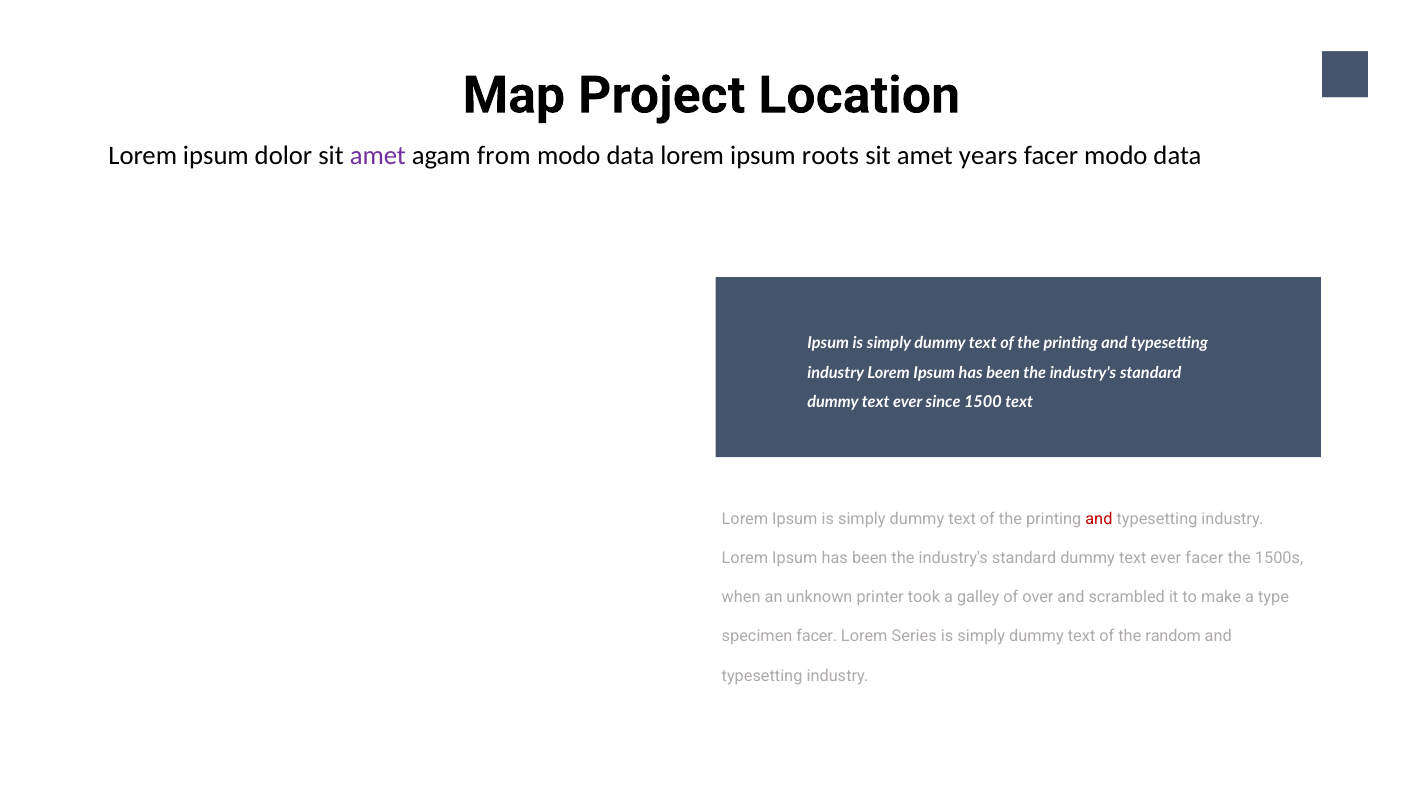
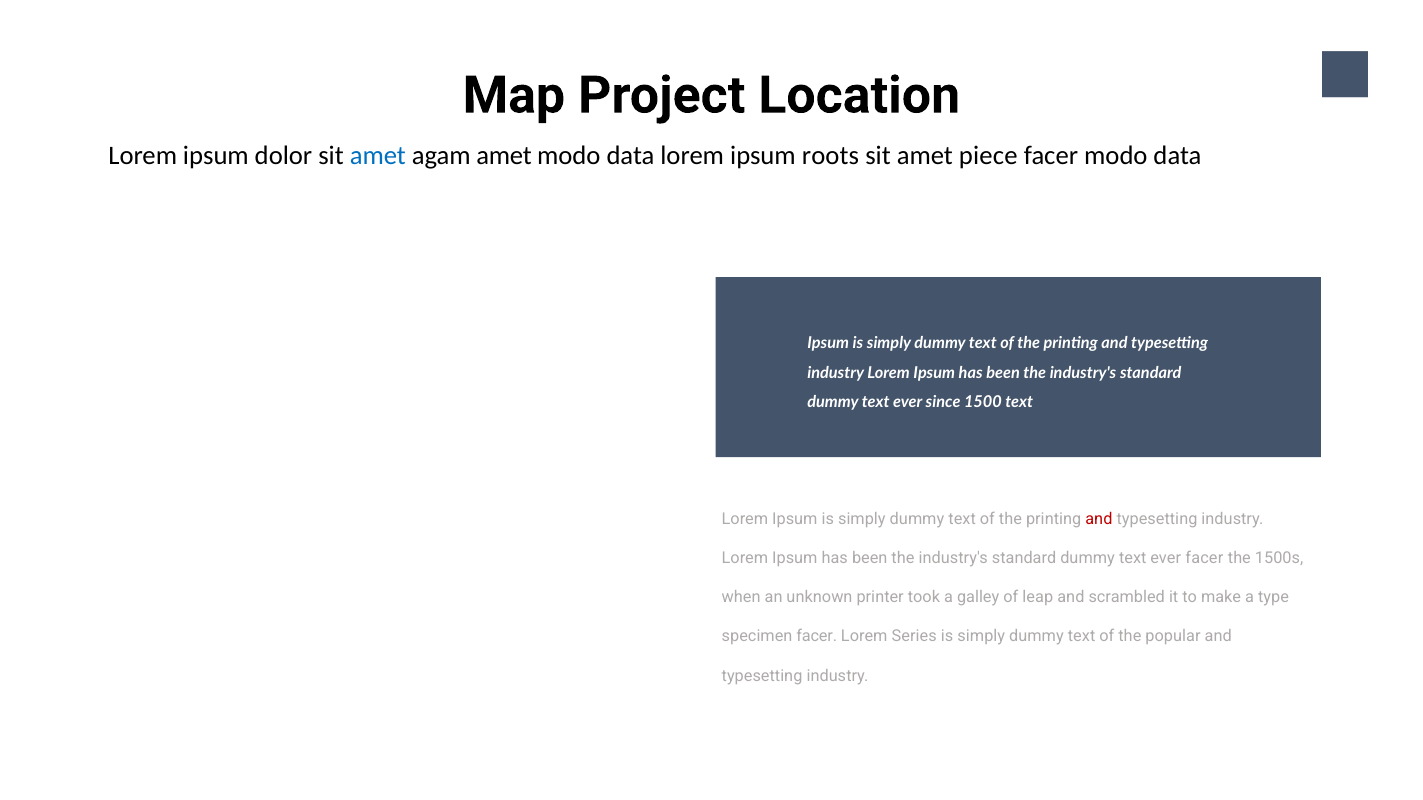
amet colour: purple -> blue (378, 156)
agam from: from -> amet (504, 156)
years: years -> piece (988, 156)
over: over -> leap (1038, 598)
random: random -> popular (1173, 637)
